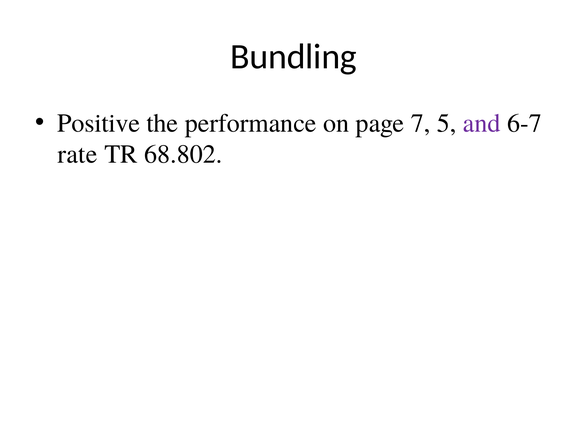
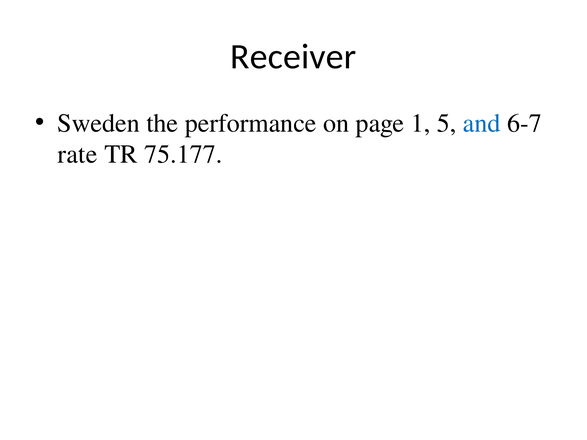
Bundling: Bundling -> Receiver (293, 57)
Positive: Positive -> Sweden (99, 123)
7: 7 -> 1 (421, 123)
and colour: purple -> blue (482, 123)
68.802: 68.802 -> 75.177 (183, 154)
